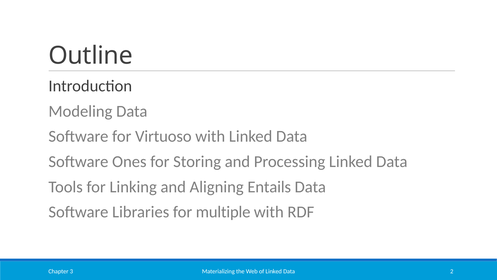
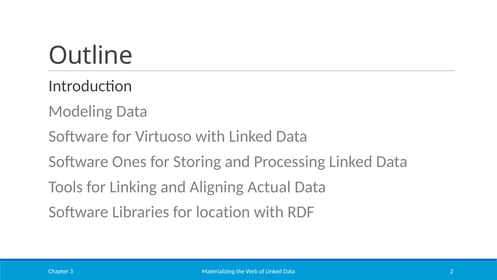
Entails: Entails -> Actual (269, 187)
multiple: multiple -> location (223, 212)
